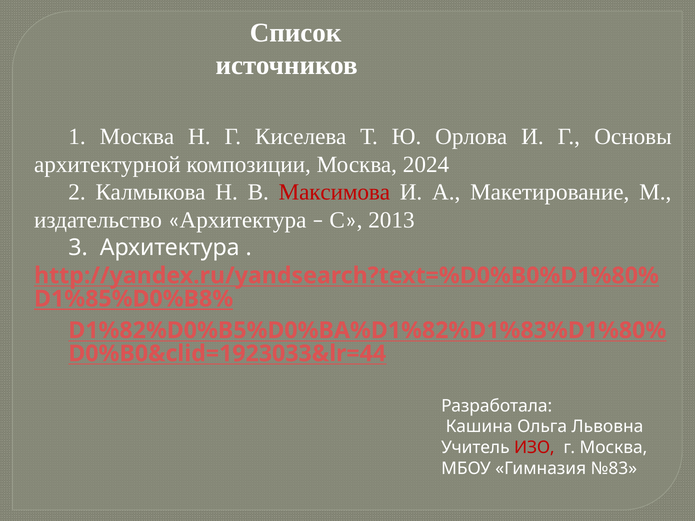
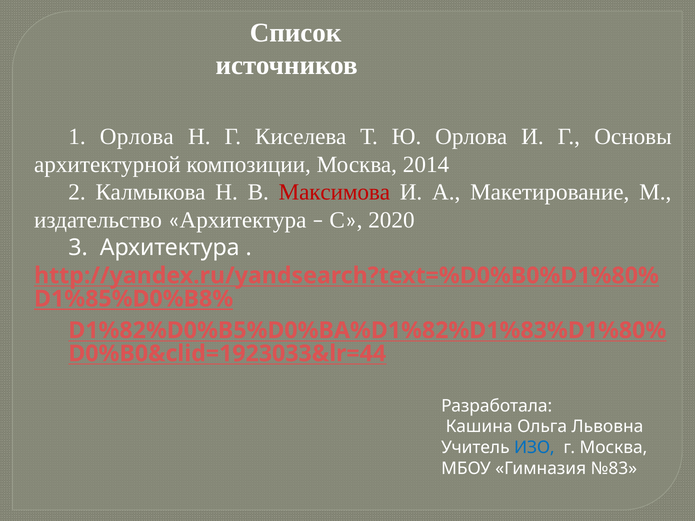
1 Москва: Москва -> Орлова (137, 137)
2024: 2024 -> 2014 (426, 165)
2013: 2013 -> 2020 (391, 220)
ИЗО colour: red -> blue (534, 448)
